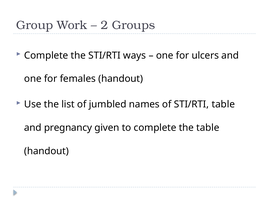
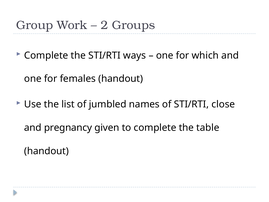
ulcers: ulcers -> which (205, 55)
STI/RTI table: table -> close (223, 104)
